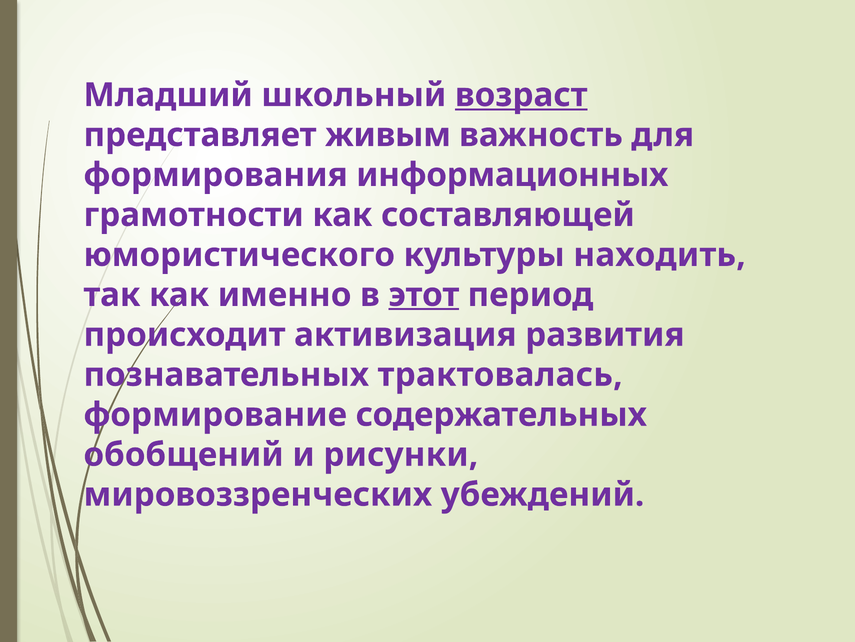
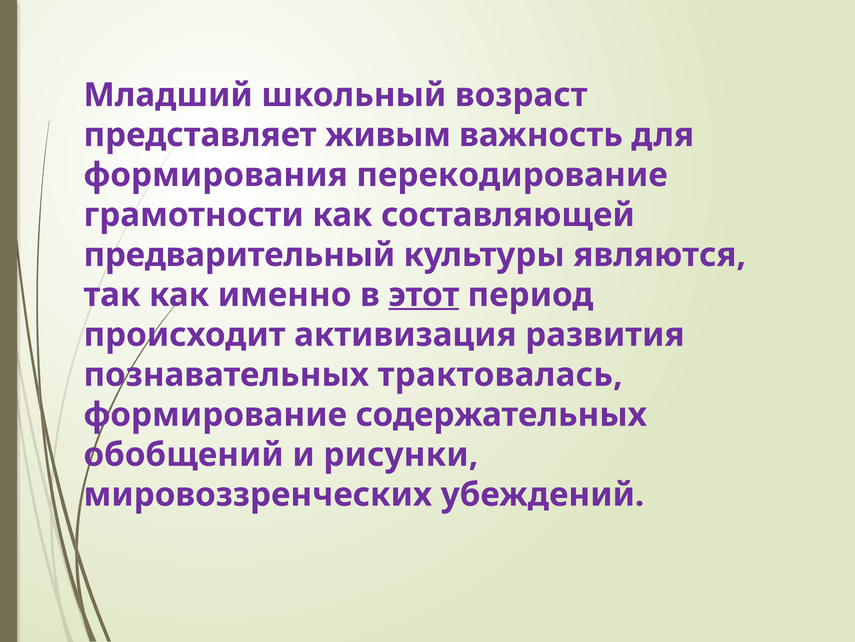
возраст underline: present -> none (521, 95)
информационных: информационных -> перекодирование (512, 175)
юмористического: юмористического -> предварительный (239, 255)
находить: находить -> являются (660, 255)
